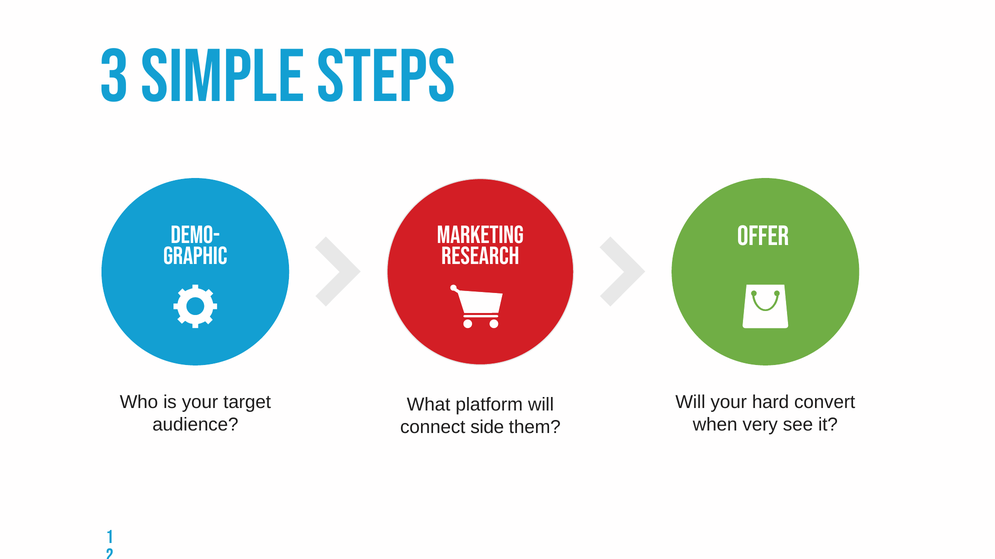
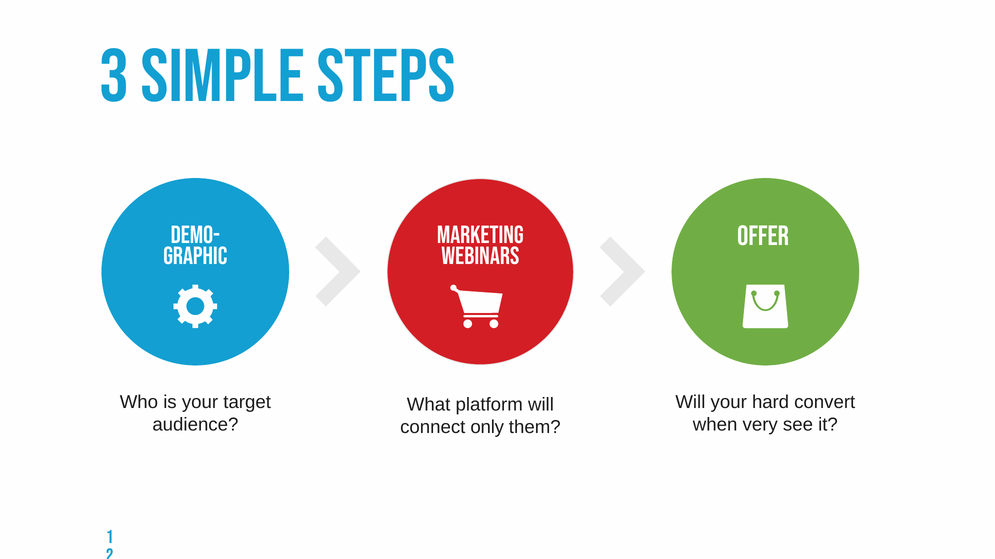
research: research -> webinars (480, 256)
side: side -> only (487, 428)
